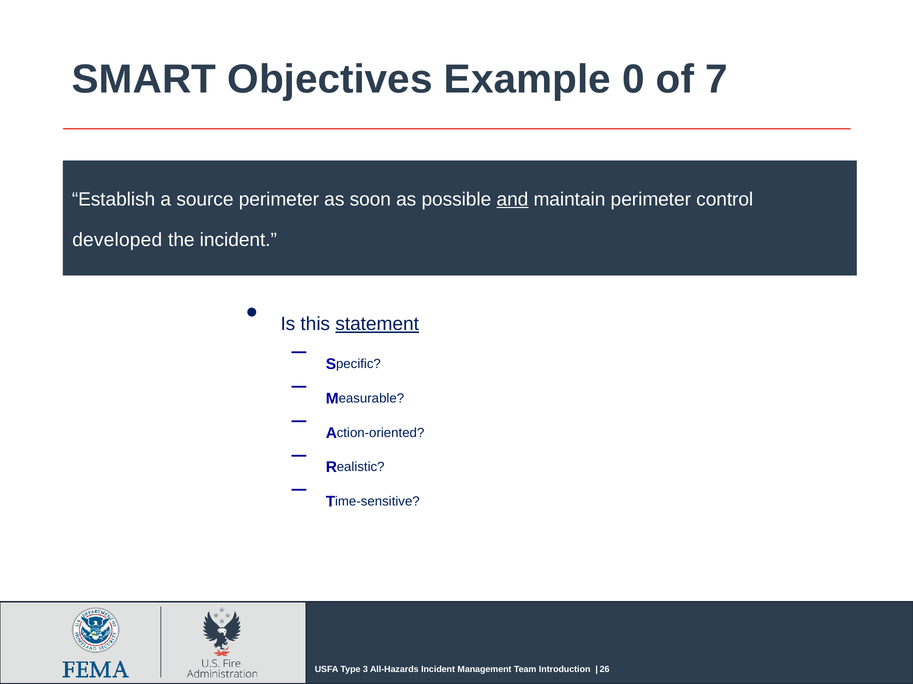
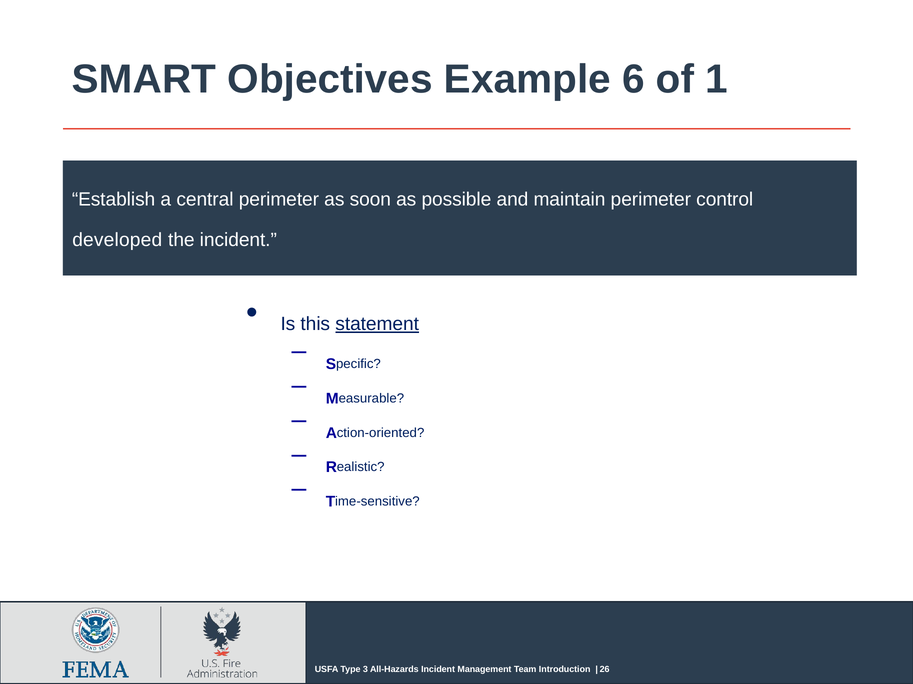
0: 0 -> 6 (633, 79)
7: 7 -> 1 (717, 79)
source: source -> central (205, 200)
and underline: present -> none (512, 200)
